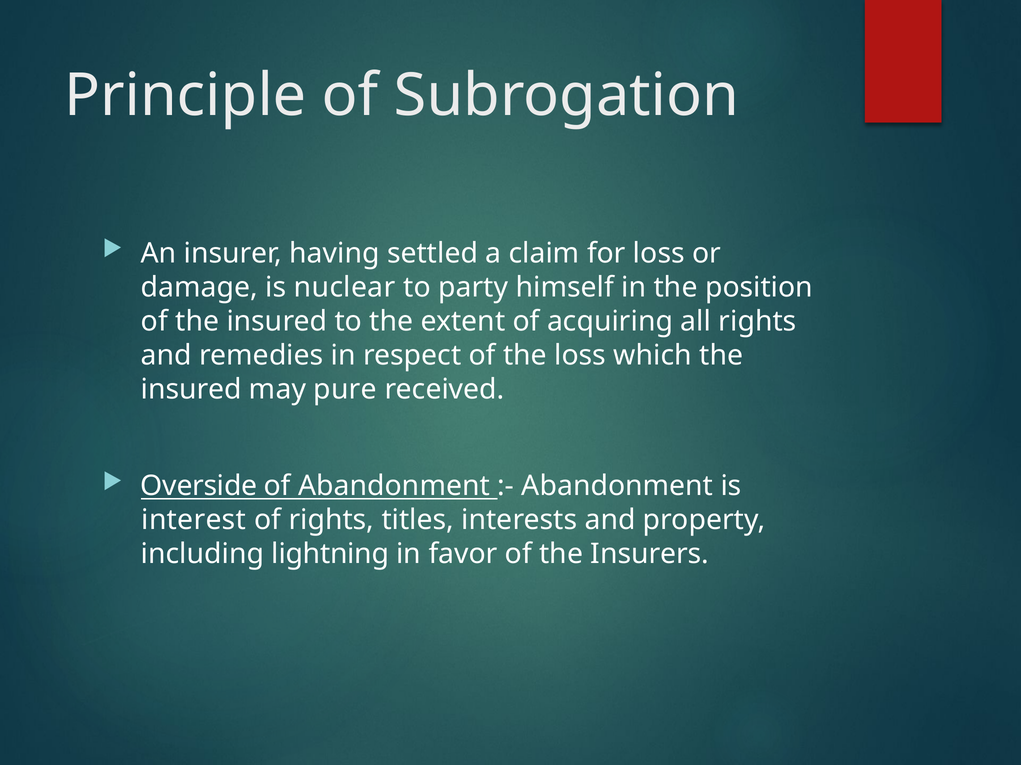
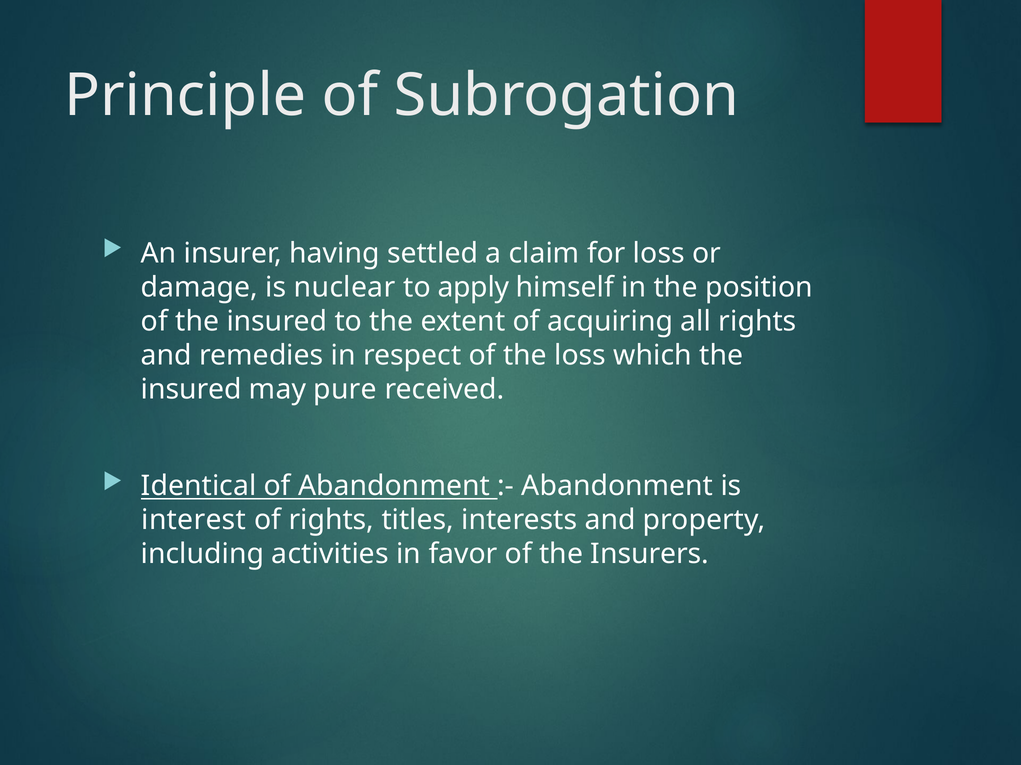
party: party -> apply (473, 287)
Overside: Overside -> Identical (199, 486)
lightning: lightning -> activities (330, 554)
